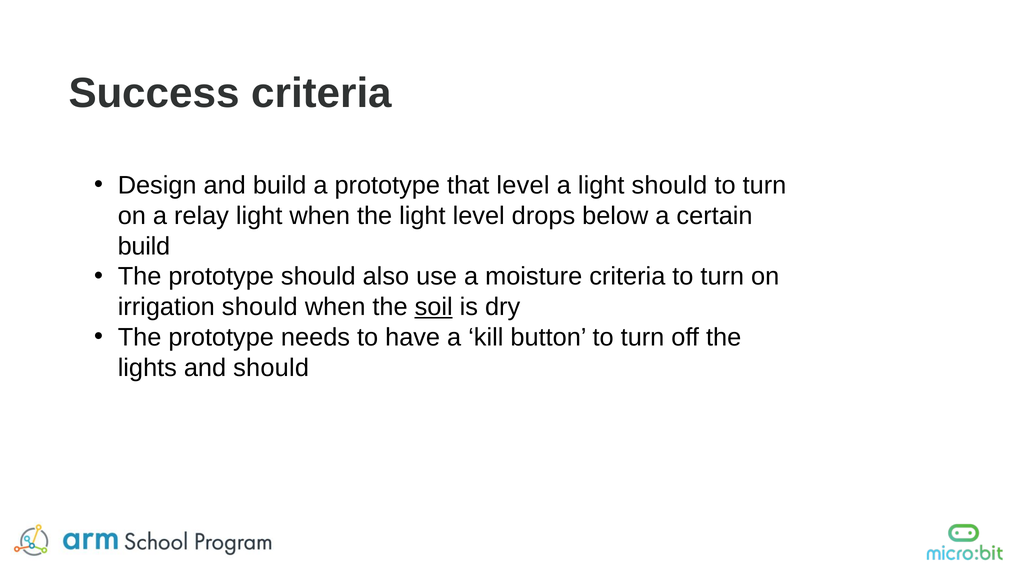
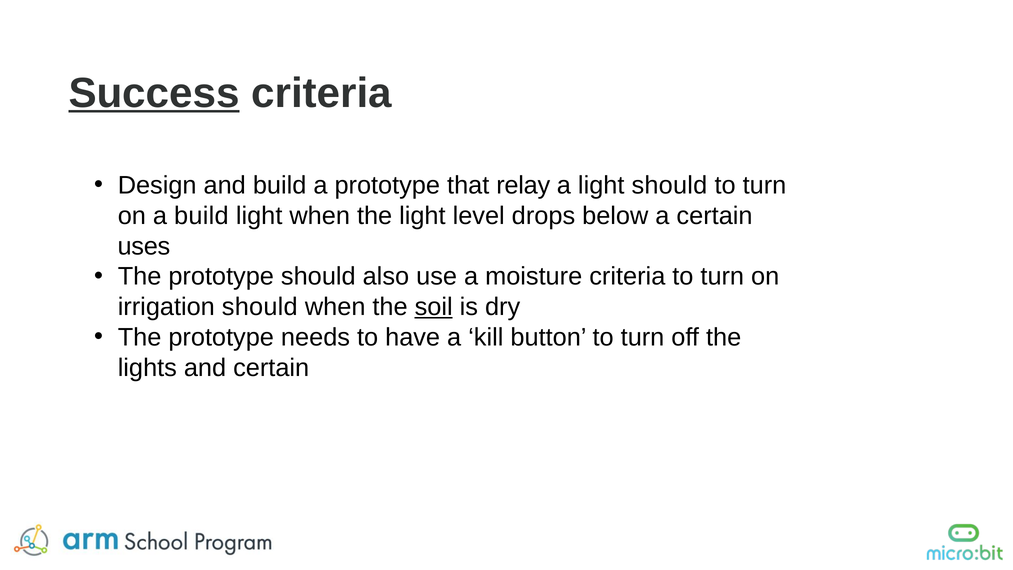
Success underline: none -> present (154, 93)
that level: level -> relay (523, 185)
a relay: relay -> build (201, 216)
build: build -> uses (144, 246)
and should: should -> certain (271, 368)
